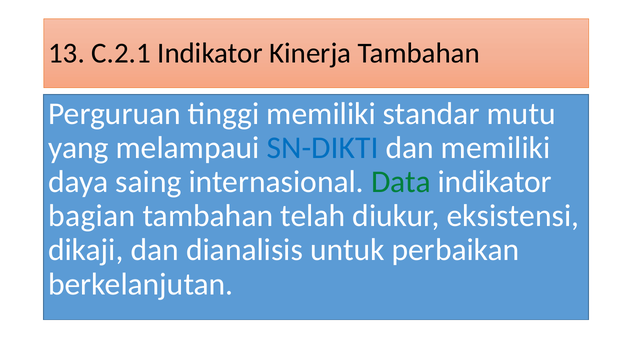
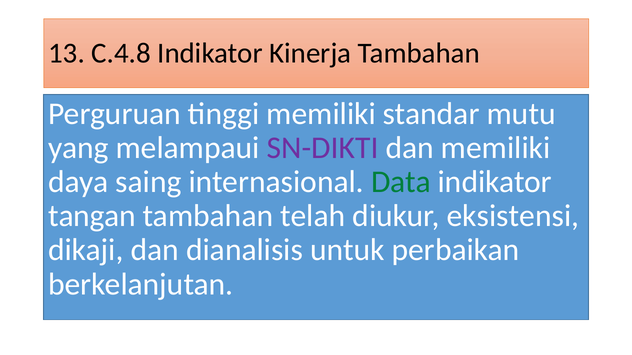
C.2.1: C.2.1 -> C.4.8 (121, 53)
SN-DIKTI colour: blue -> purple (323, 148)
bagian: bagian -> tangan (92, 216)
